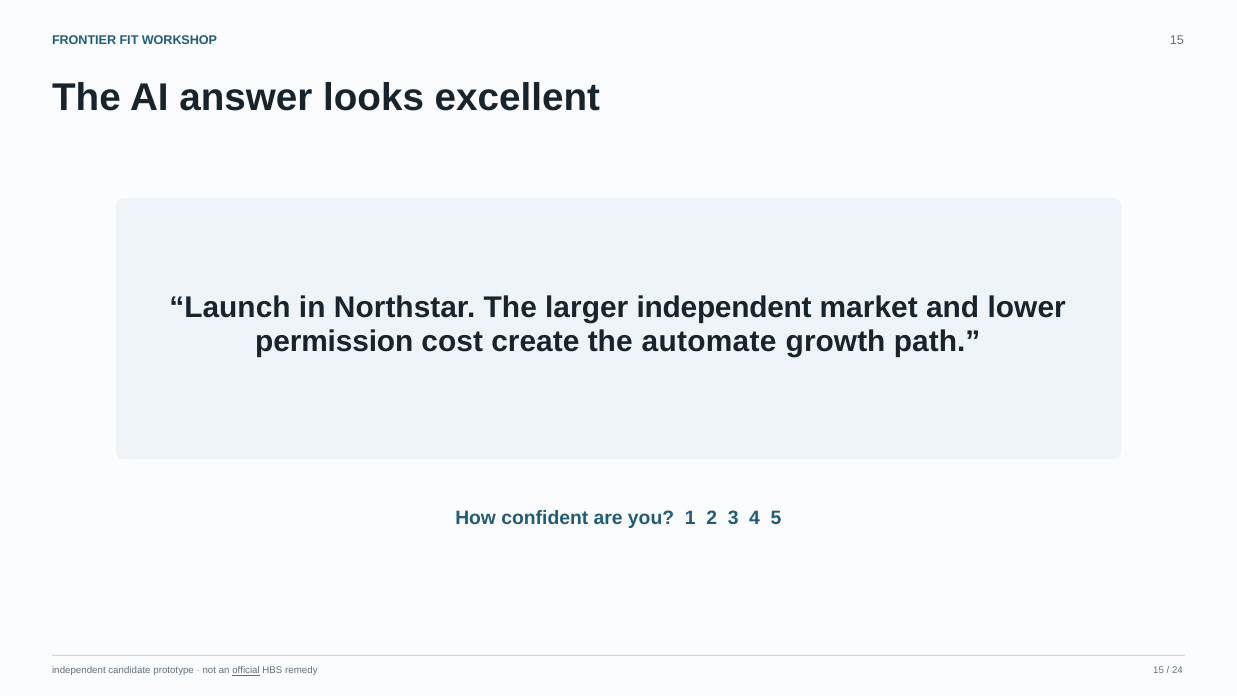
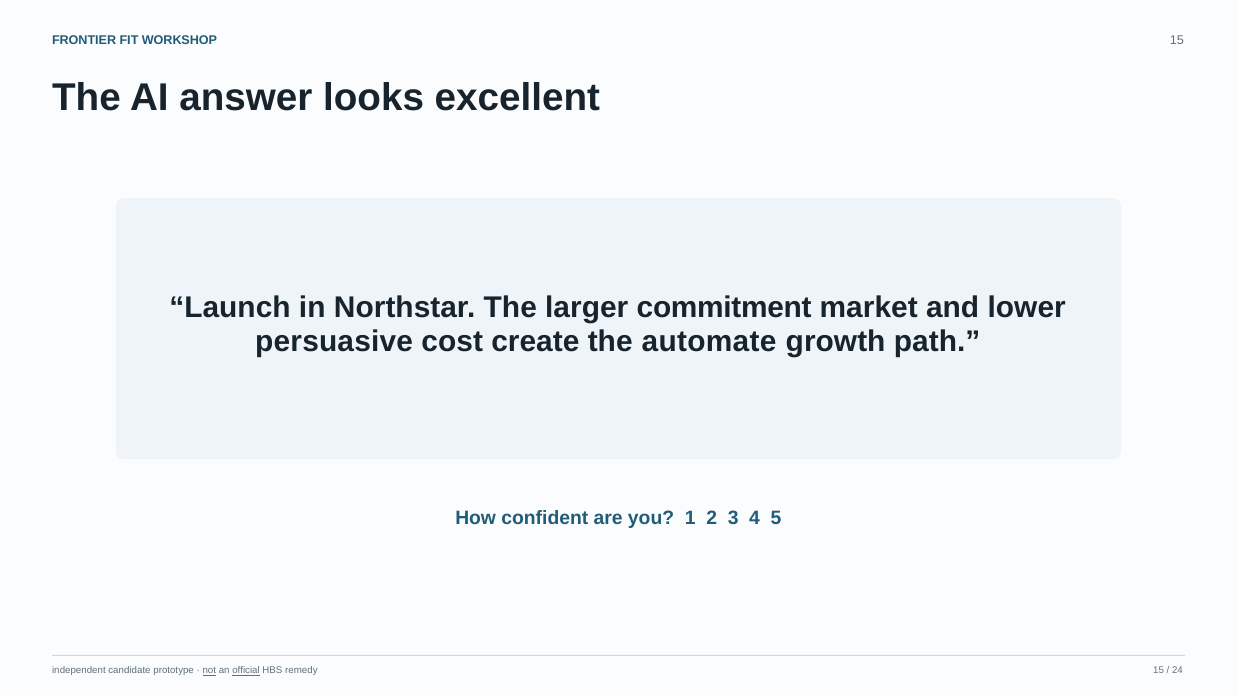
larger independent: independent -> commitment (724, 308)
permission: permission -> persuasive (334, 341)
not underline: none -> present (209, 670)
